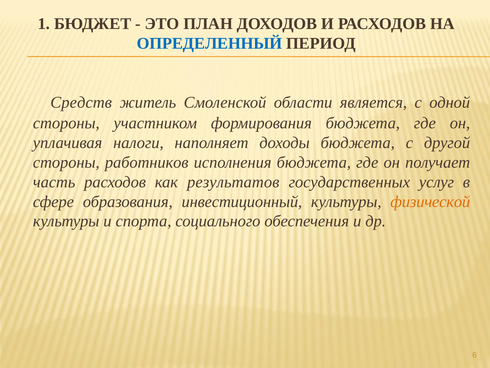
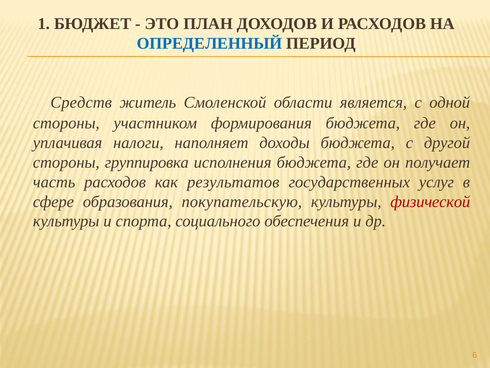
работников: работников -> группировка (147, 162)
инвестиционный: инвестиционный -> покупательскую (242, 201)
физической colour: orange -> red (430, 201)
